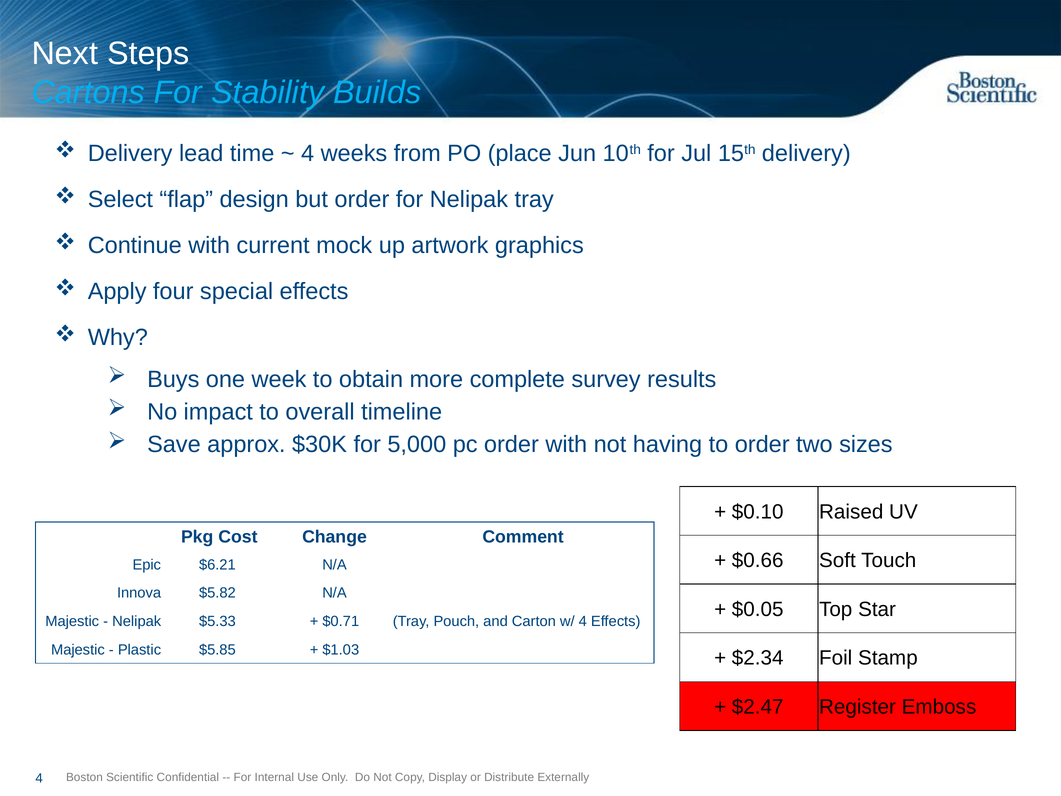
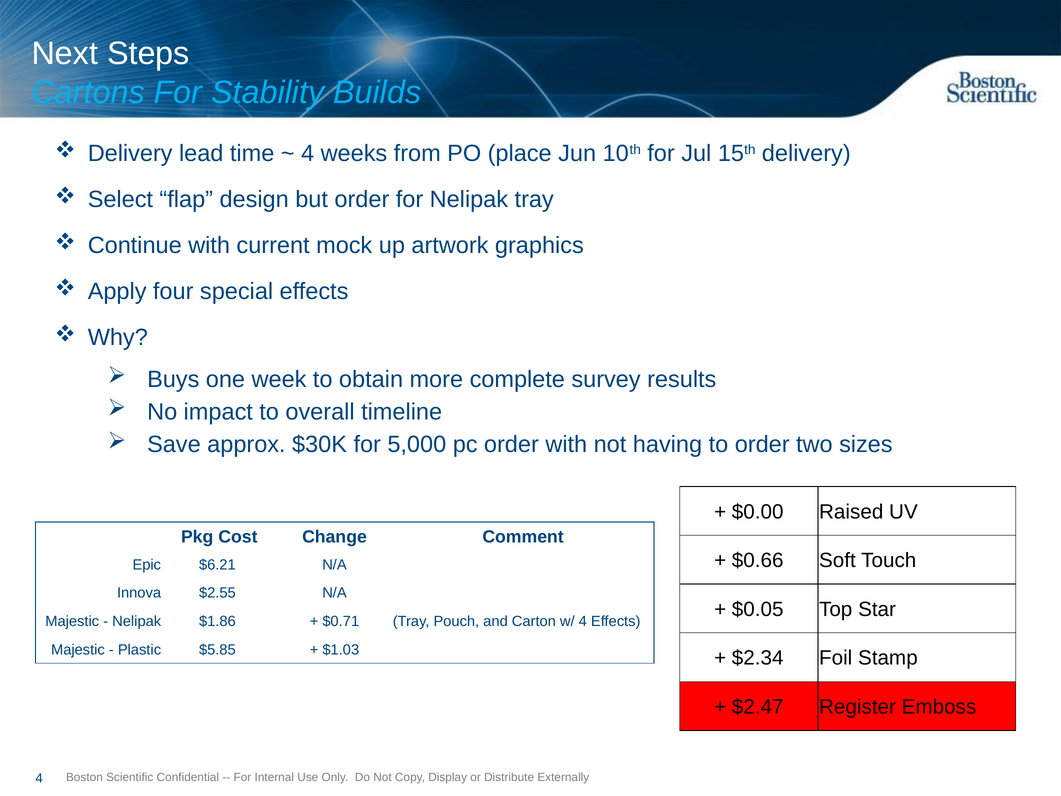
$0.10: $0.10 -> $0.00 (758, 512)
$5.82: $5.82 -> $2.55 (217, 593)
$5.33: $5.33 -> $1.86 (217, 621)
